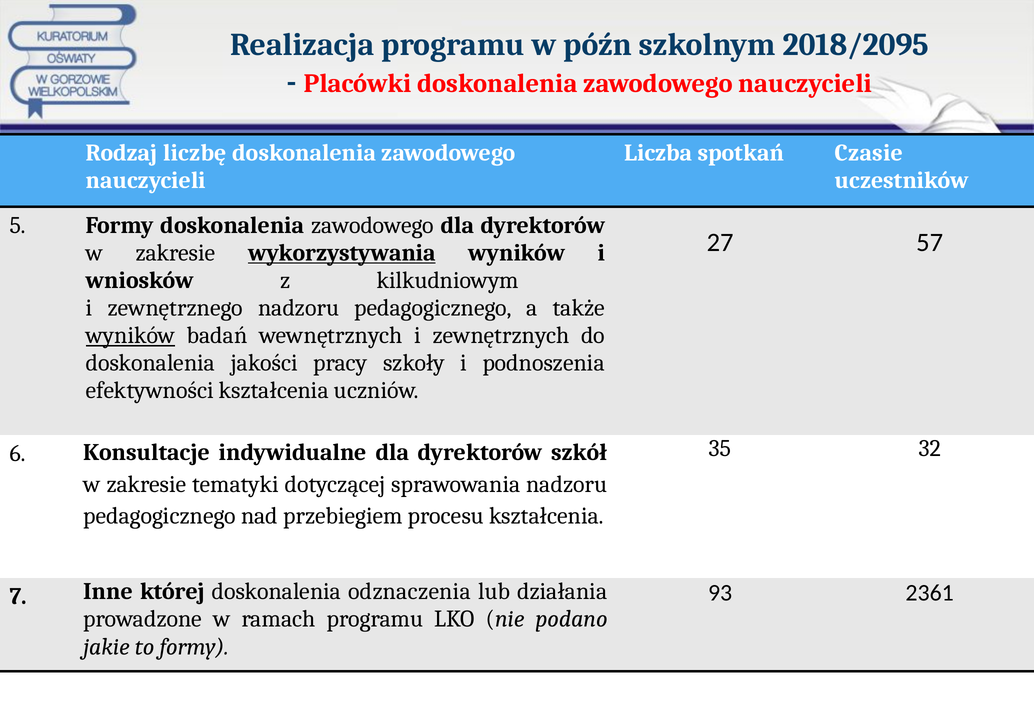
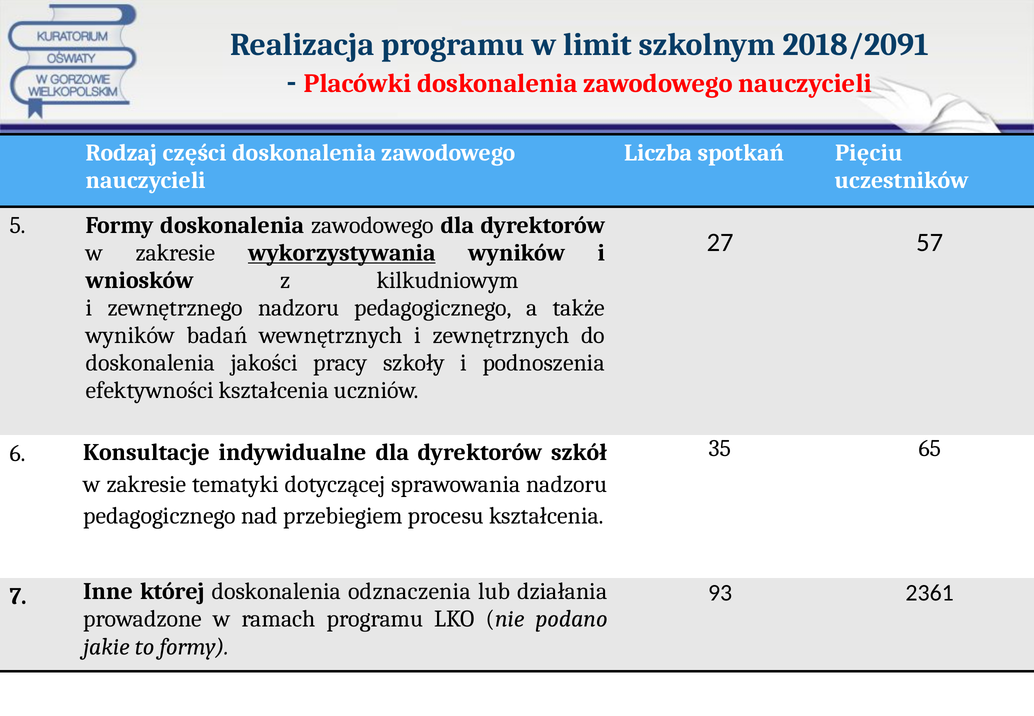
późn: późn -> limit (598, 45)
2018/2095: 2018/2095 -> 2018/2091 (856, 45)
liczbę: liczbę -> części (195, 153)
Czasie: Czasie -> Pięciu (869, 153)
wyników underline: present -> none (131, 335)
32: 32 -> 65 (930, 448)
